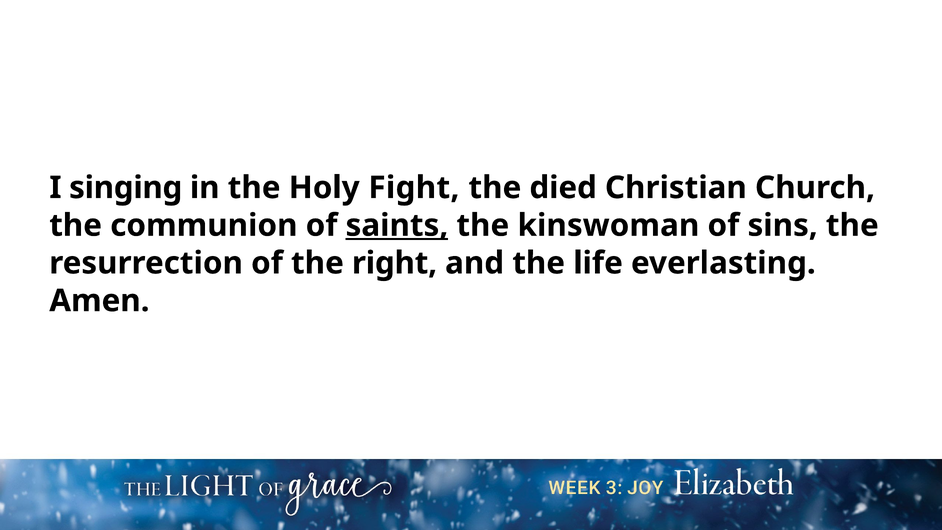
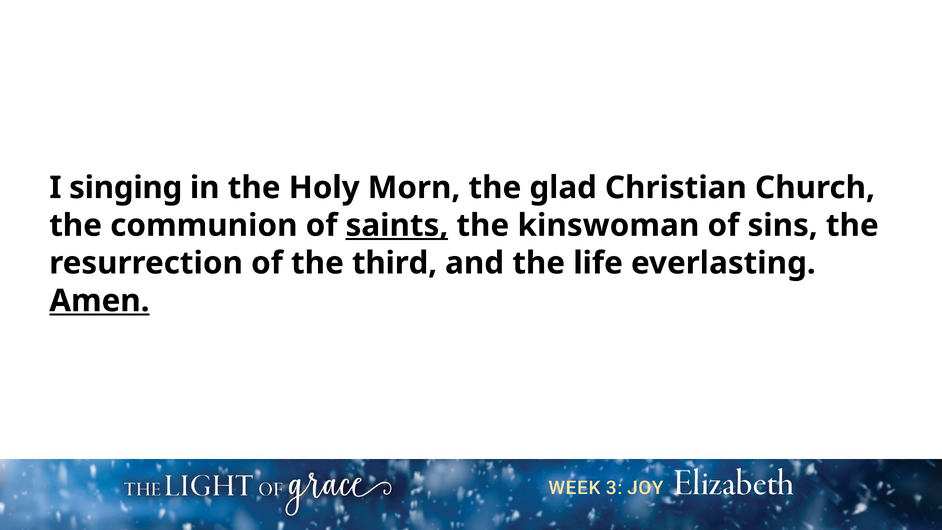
Fight: Fight -> Morn (414, 188)
died: died -> glad (563, 188)
right: right -> third (395, 263)
Amen underline: none -> present (99, 301)
